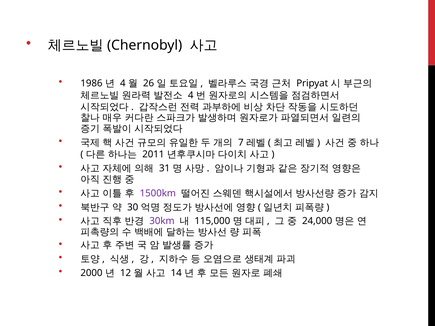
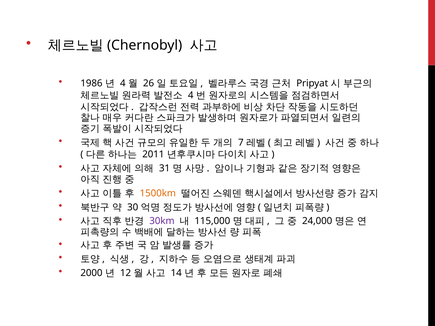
1500km colour: purple -> orange (158, 193)
